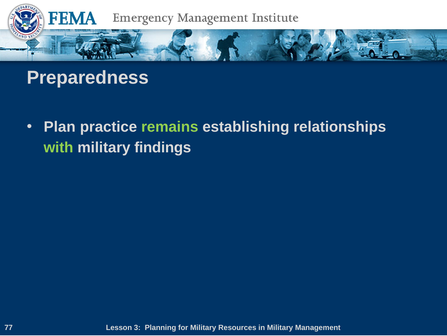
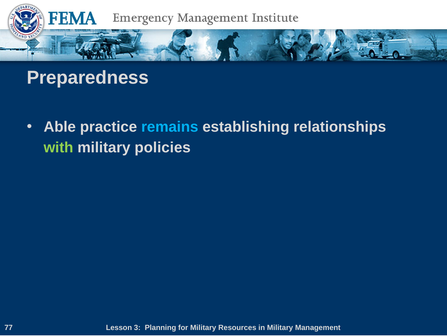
Plan: Plan -> Able (60, 127)
remains colour: light green -> light blue (170, 127)
findings: findings -> policies (163, 147)
